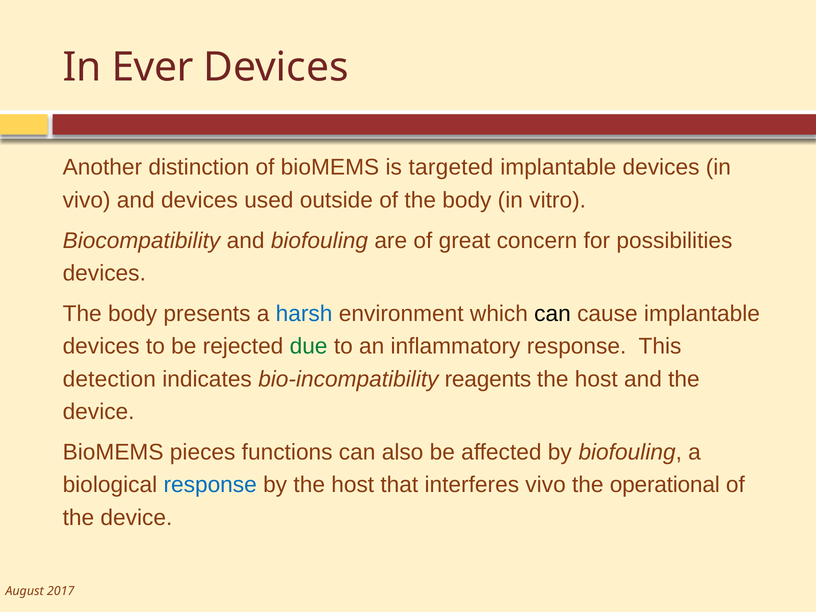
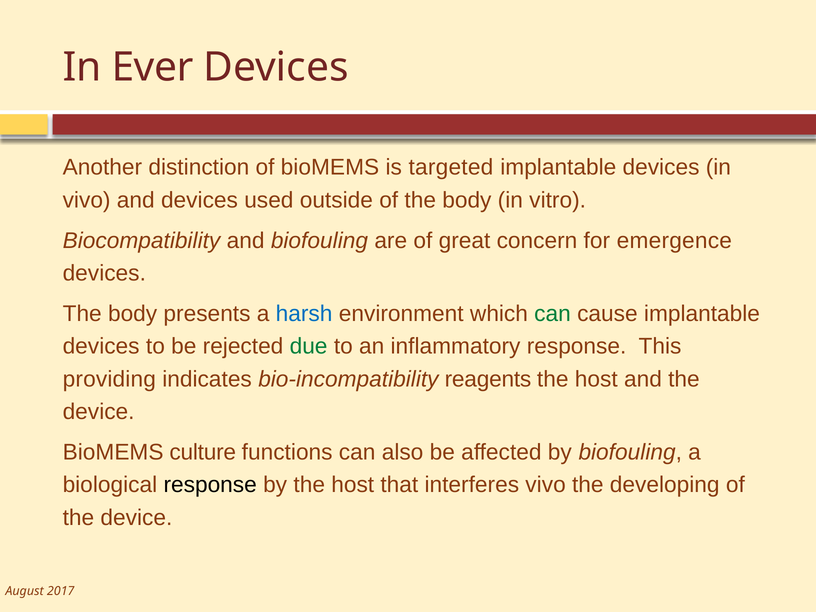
possibilities: possibilities -> emergence (674, 241)
can colour: black -> green (553, 314)
detection: detection -> providing (109, 379)
pieces: pieces -> culture (203, 452)
response colour: blue -> black (210, 485)
operational: operational -> developing (665, 485)
